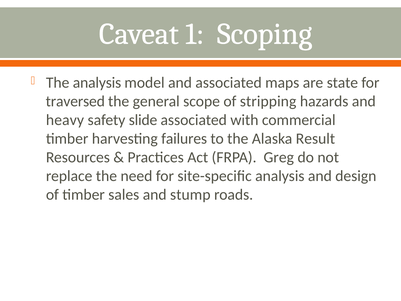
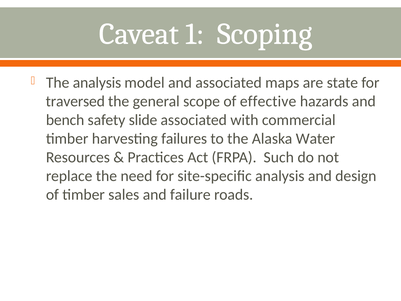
stripping: stripping -> effective (268, 101)
heavy: heavy -> bench (65, 120)
Result: Result -> Water (315, 139)
Greg: Greg -> Such (279, 157)
stump: stump -> failure (190, 195)
